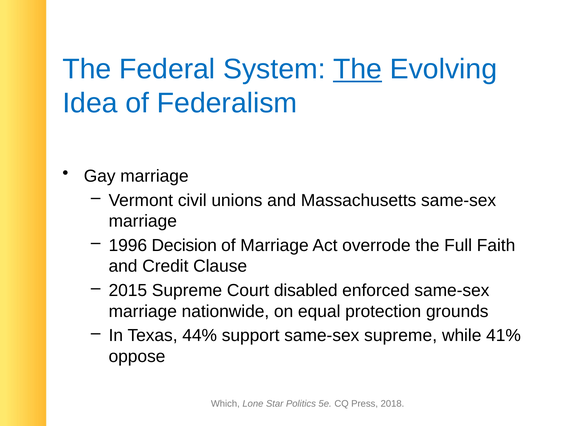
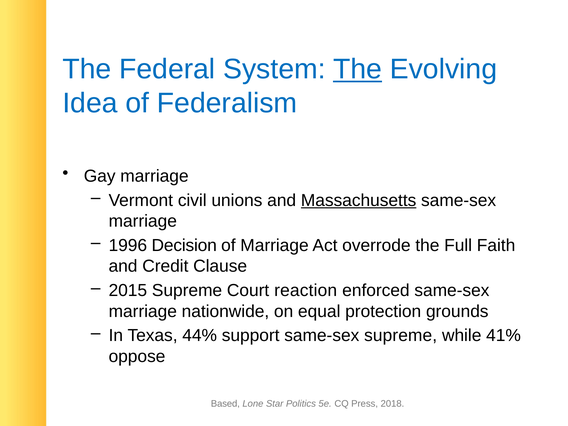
Massachusetts underline: none -> present (359, 200)
disabled: disabled -> reaction (306, 290)
Which: Which -> Based (225, 404)
